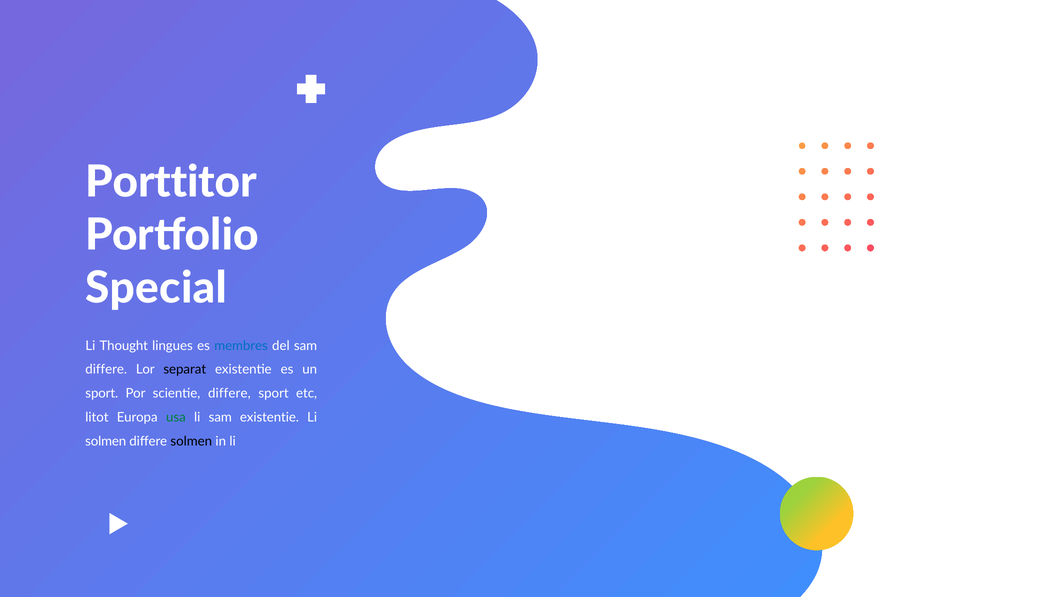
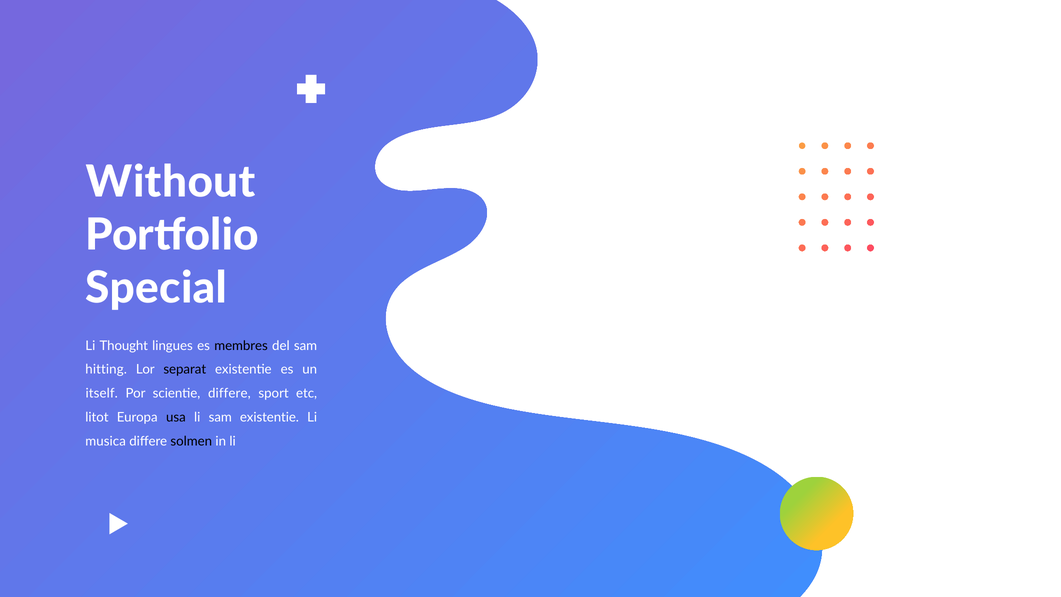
Porttitor: Porttitor -> Without (171, 182)
membres colour: blue -> black (241, 346)
differe: differe -> hitting (106, 369)
sport: sport -> itself (102, 393)
usa colour: green -> black (176, 417)
solmen: solmen -> musica (106, 441)
